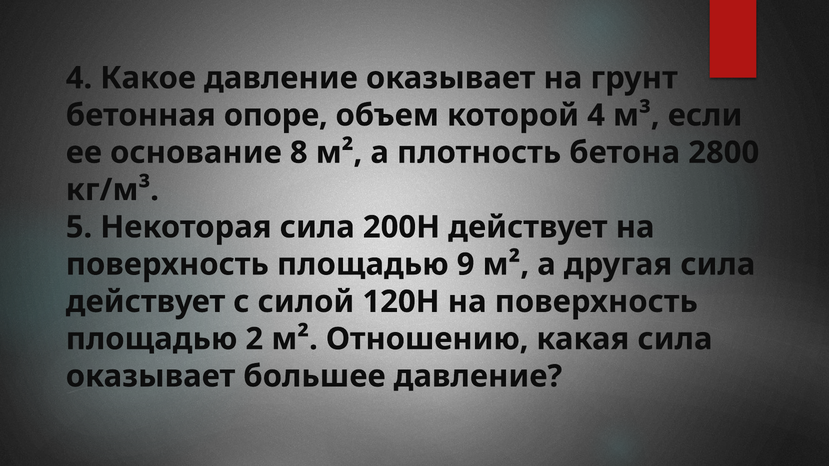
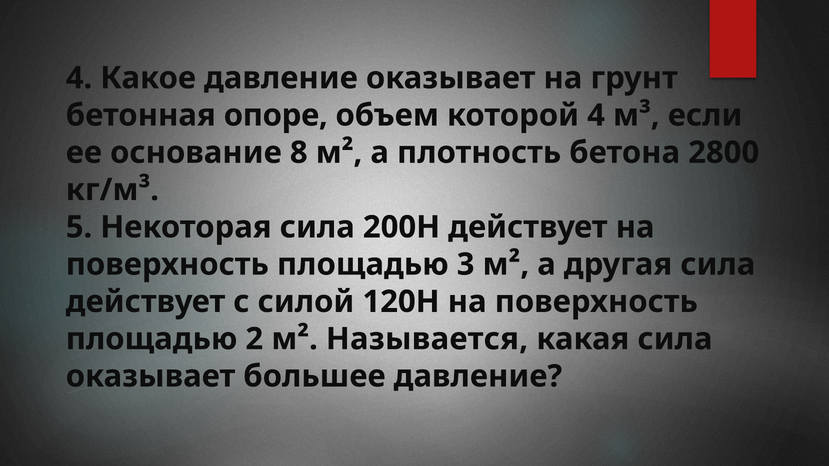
9: 9 -> 3 (466, 265)
Отношению: Отношению -> Называется (427, 339)
